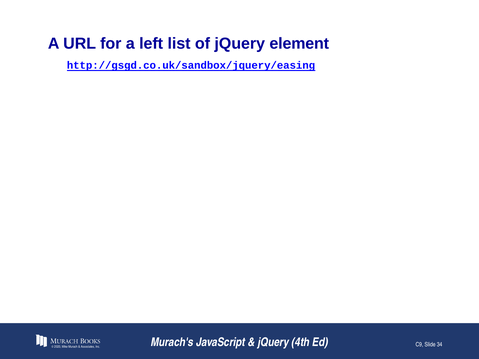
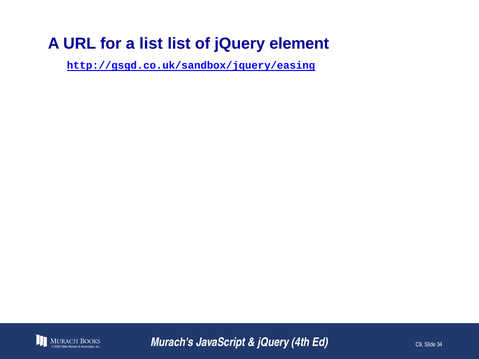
a left: left -> list (151, 44)
